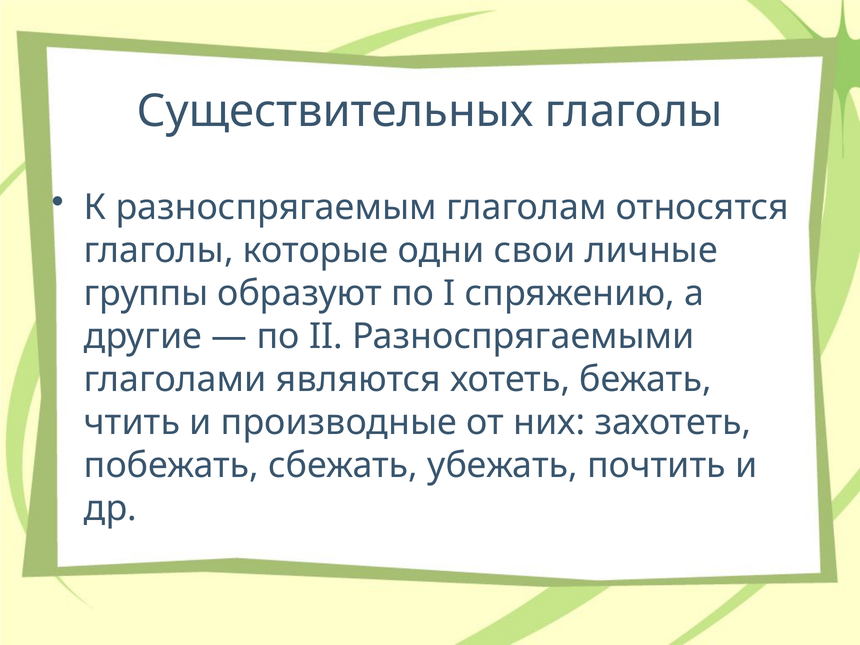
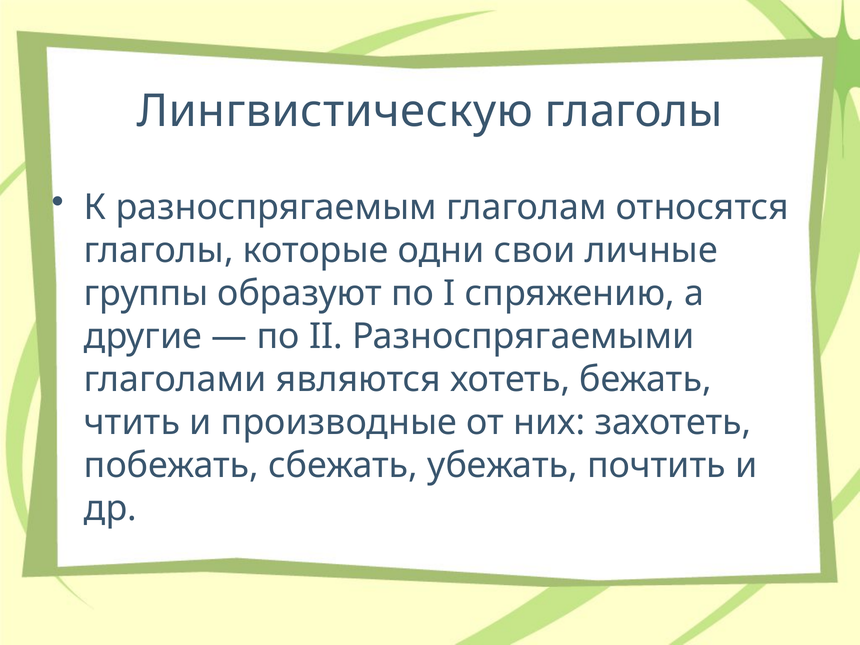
Существительных: Существительных -> Лингвистическую (335, 111)
